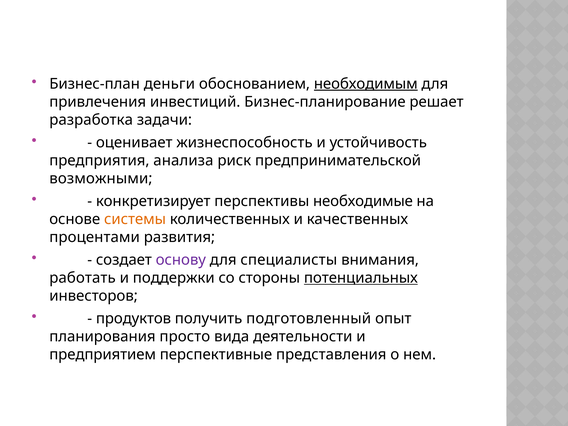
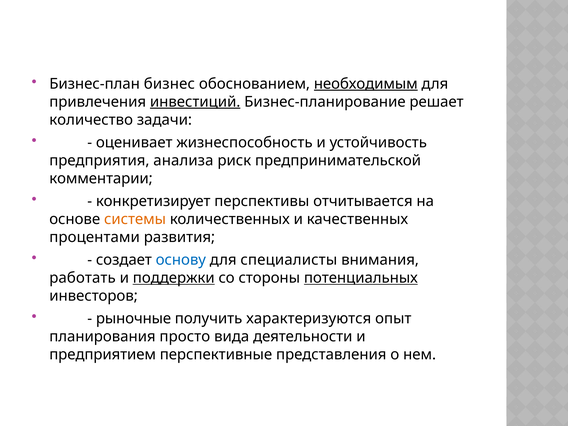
деньги: деньги -> бизнес (169, 84)
инвестиций underline: none -> present (195, 102)
разработка: разработка -> количество (91, 120)
возможными: возможными -> комментарии (101, 178)
необходимые: необходимые -> отчитывается (363, 201)
основу colour: purple -> blue (181, 260)
поддержки underline: none -> present (174, 278)
продуктов: продуктов -> рыночные (134, 319)
подготовленный: подготовленный -> характеризуются (309, 319)
